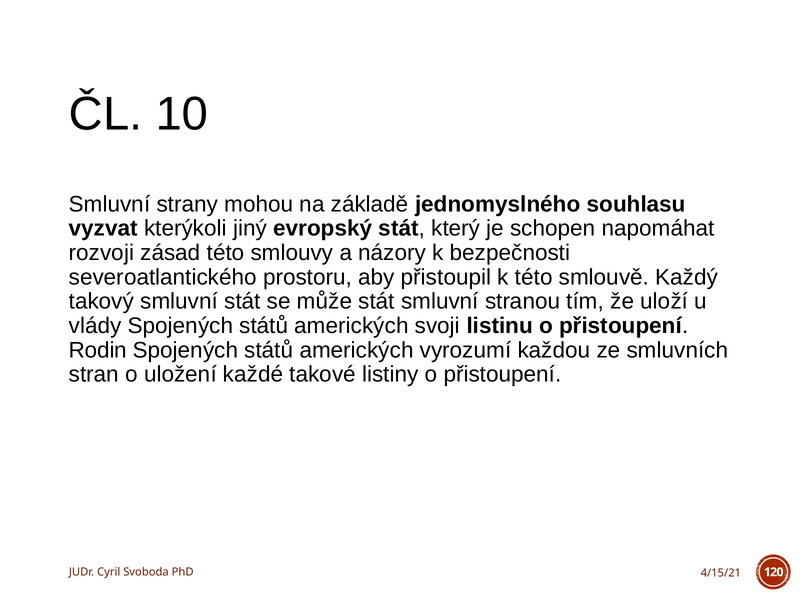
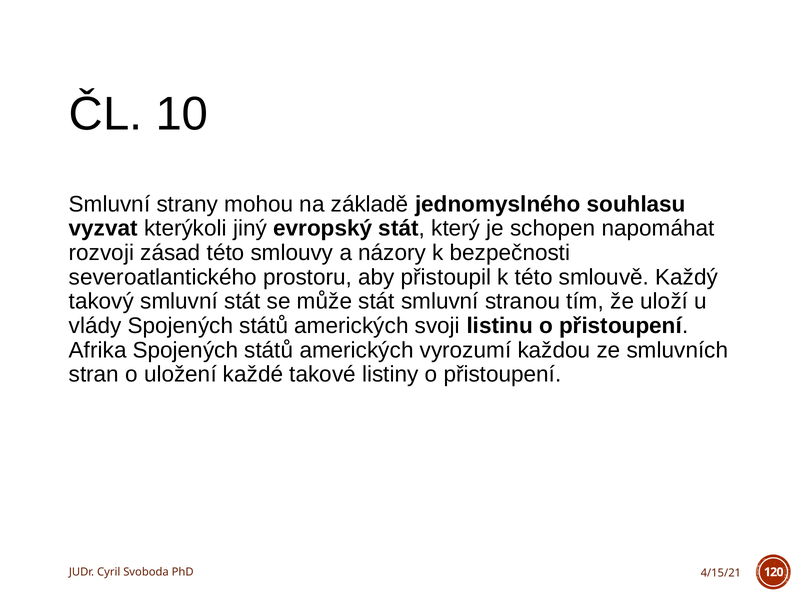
Rodin: Rodin -> Afrika (98, 350)
